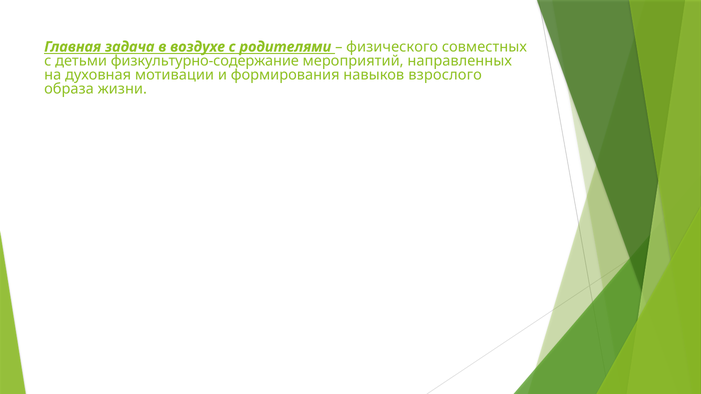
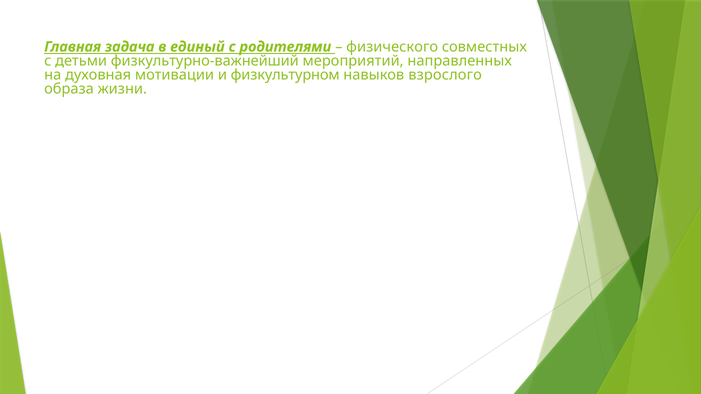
воздухе: воздухе -> единый (197, 47)
физкультурно-содержание: физкультурно-содержание -> физкультурно-важнейший (205, 61)
формирования: формирования -> физкультурном (285, 75)
